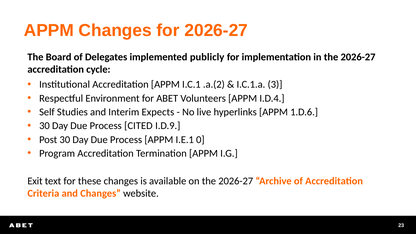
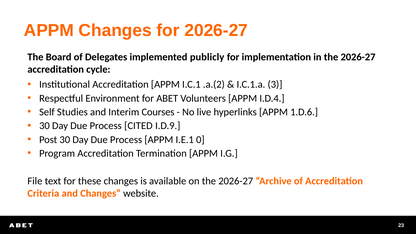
Expects: Expects -> Courses (158, 112)
Exit: Exit -> File (35, 181)
